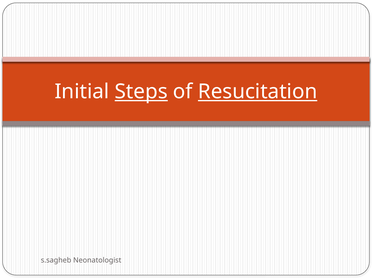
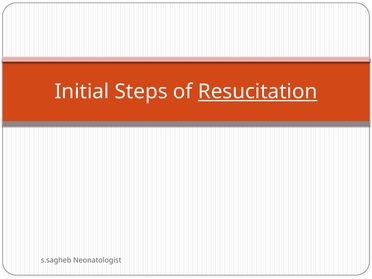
Steps underline: present -> none (141, 92)
